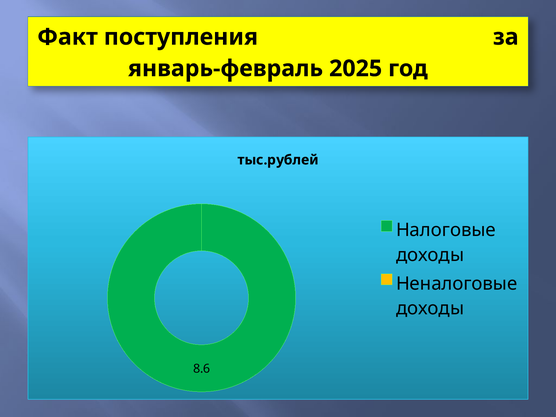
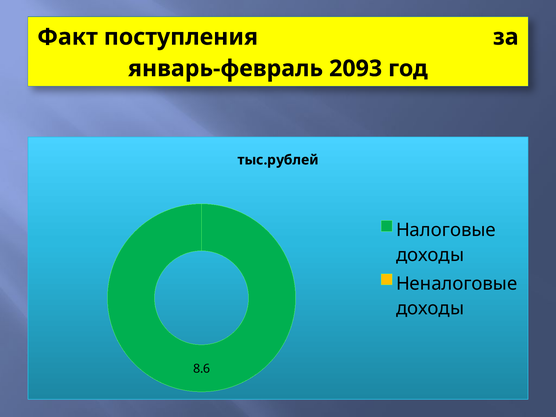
2025: 2025 -> 2093 (356, 69)
